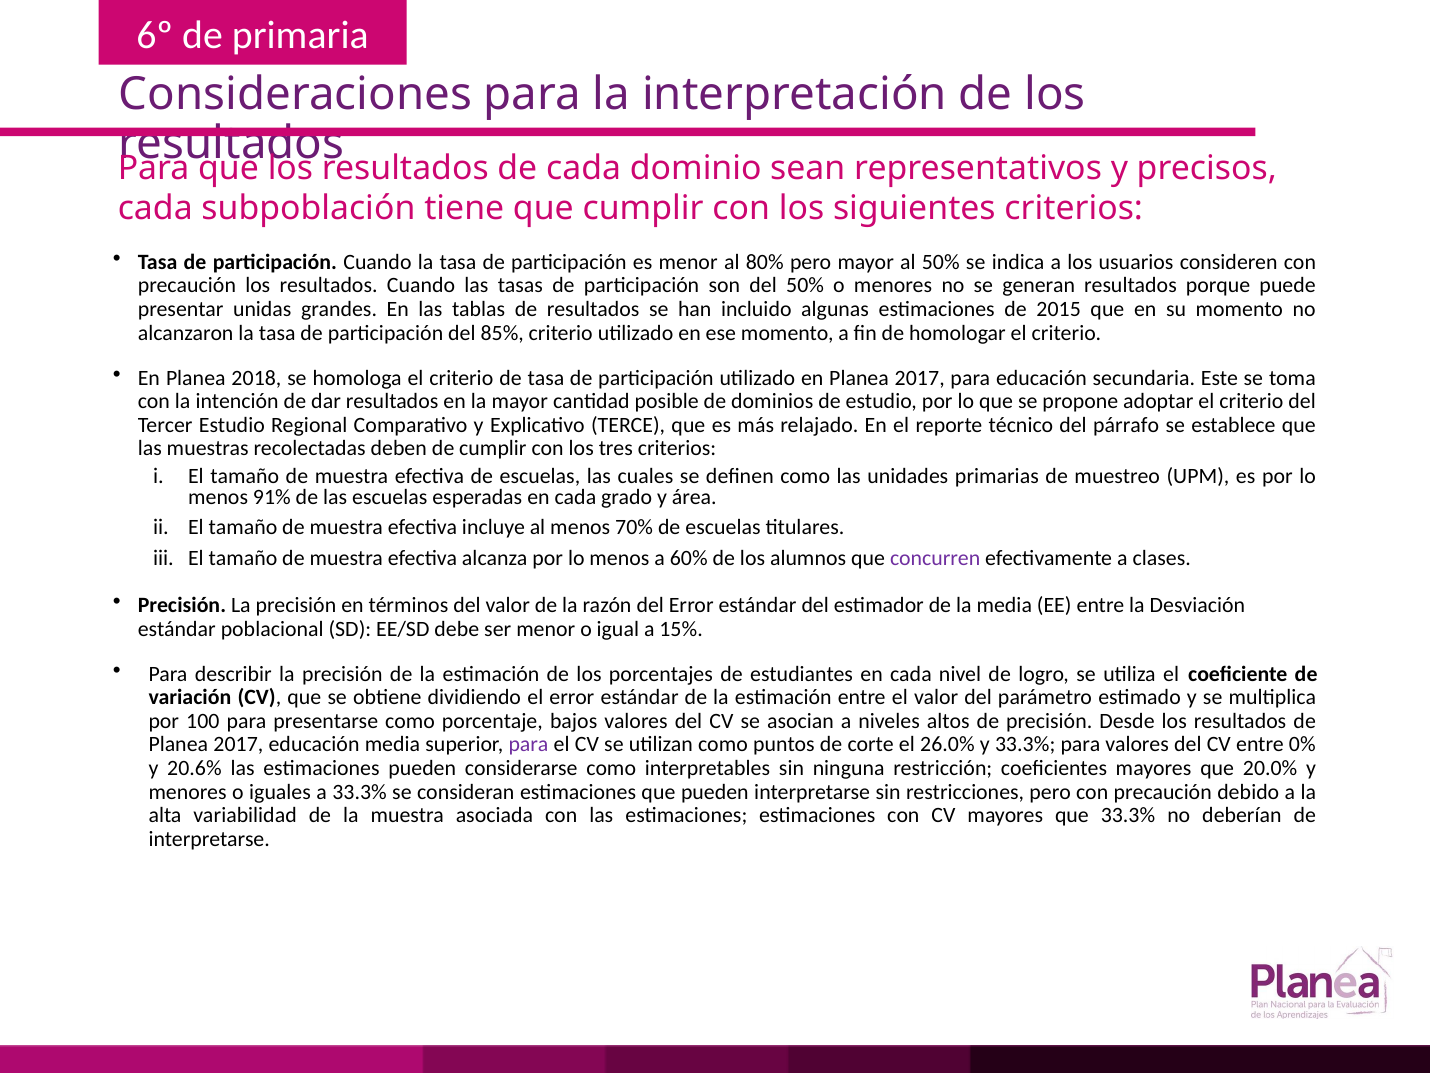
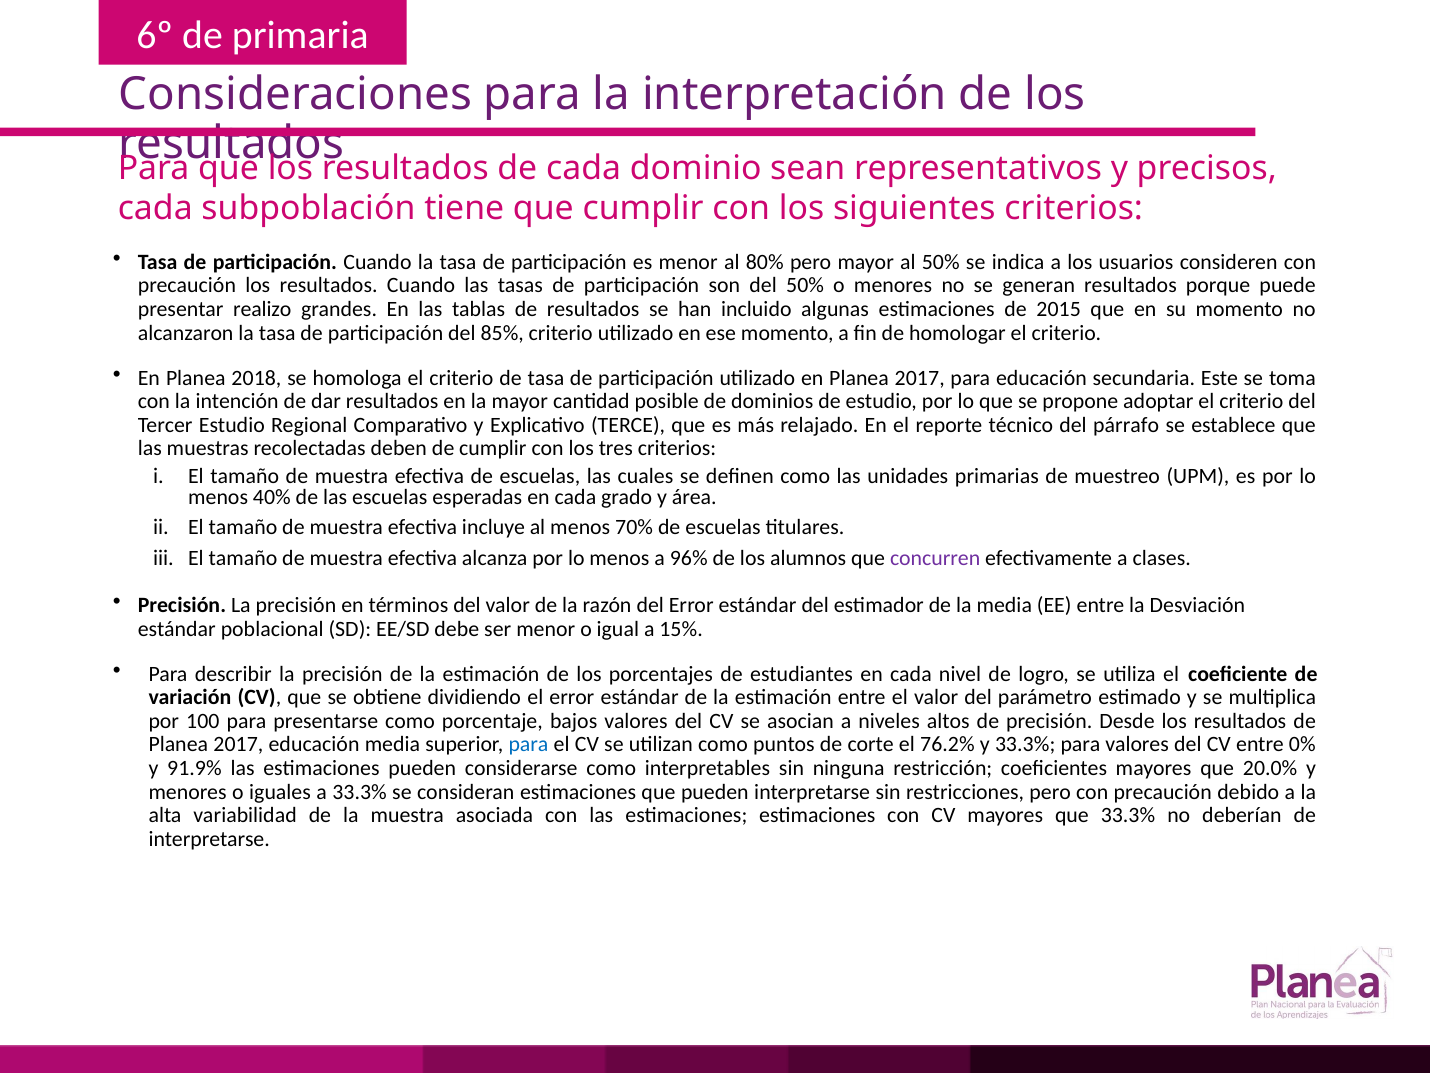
unidas: unidas -> realizo (262, 309)
91%: 91% -> 40% (272, 497)
60%: 60% -> 96% (689, 558)
para colour: purple -> blue (528, 744)
26.0%: 26.0% -> 76.2% (947, 744)
20.6%: 20.6% -> 91.9% (194, 768)
